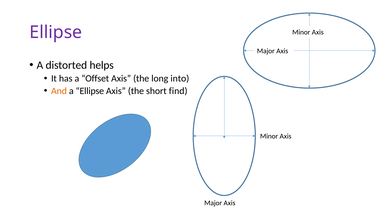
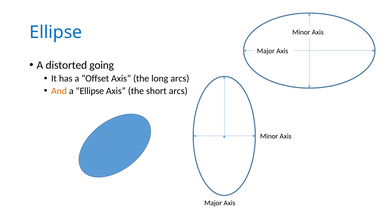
Ellipse colour: purple -> blue (56, 32)
helps: helps -> going (102, 65)
long into: into -> arcs (180, 79)
short find: find -> arcs (178, 91)
